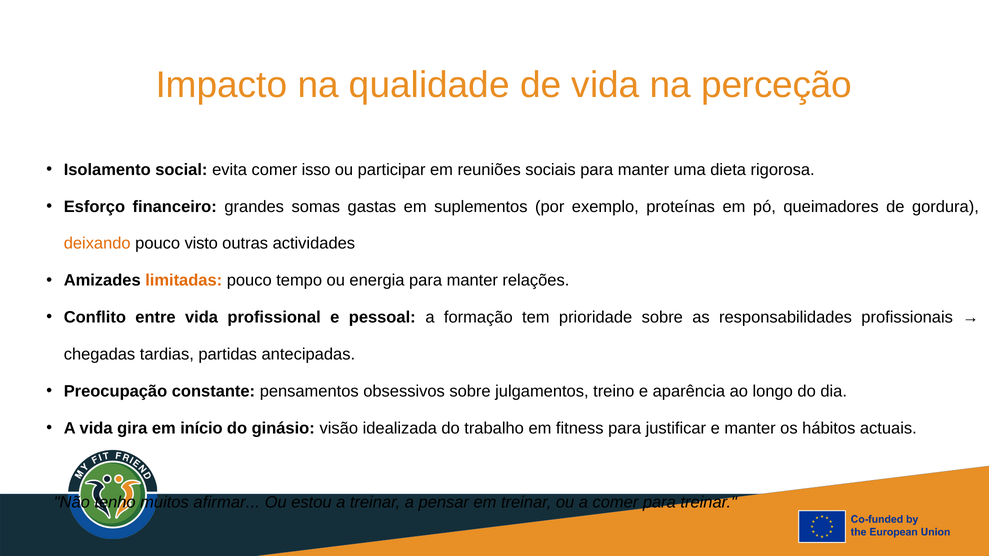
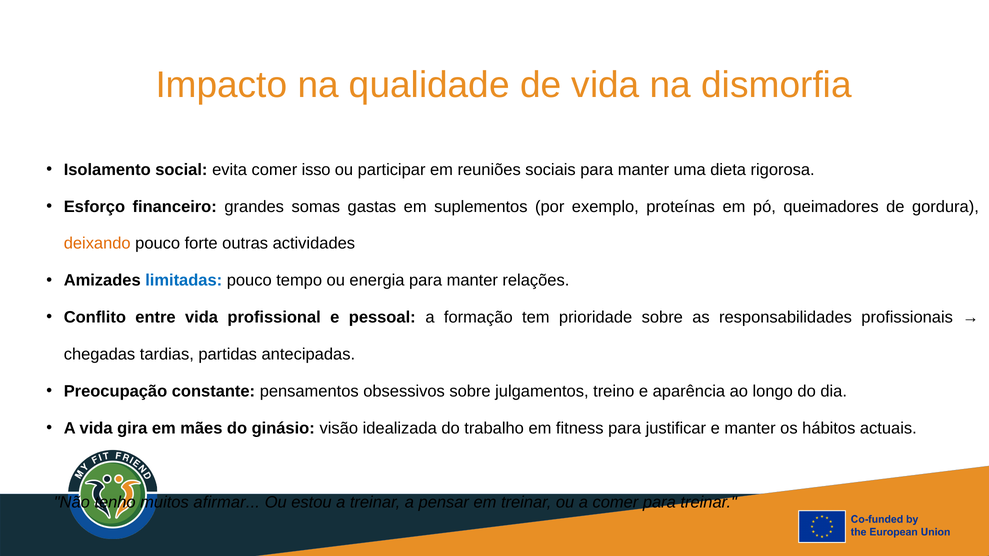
perceção: perceção -> dismorfia (776, 85)
visto: visto -> forte (201, 244)
limitadas colour: orange -> blue (184, 281)
início: início -> mães (201, 429)
